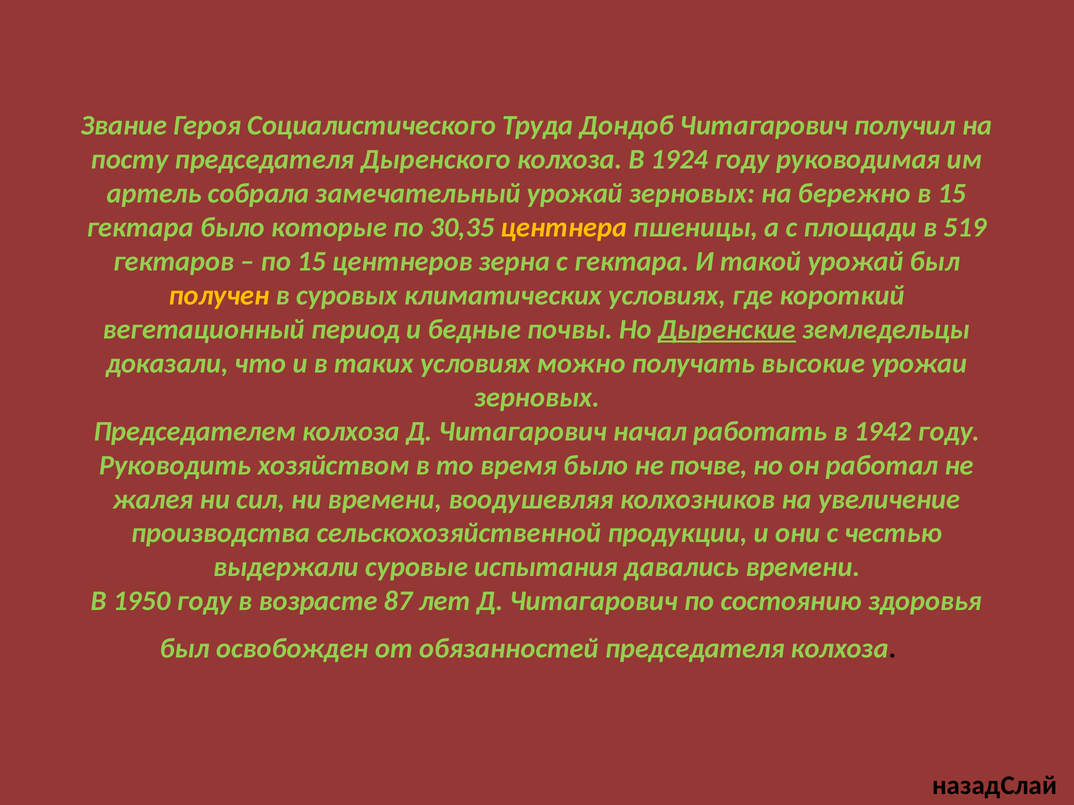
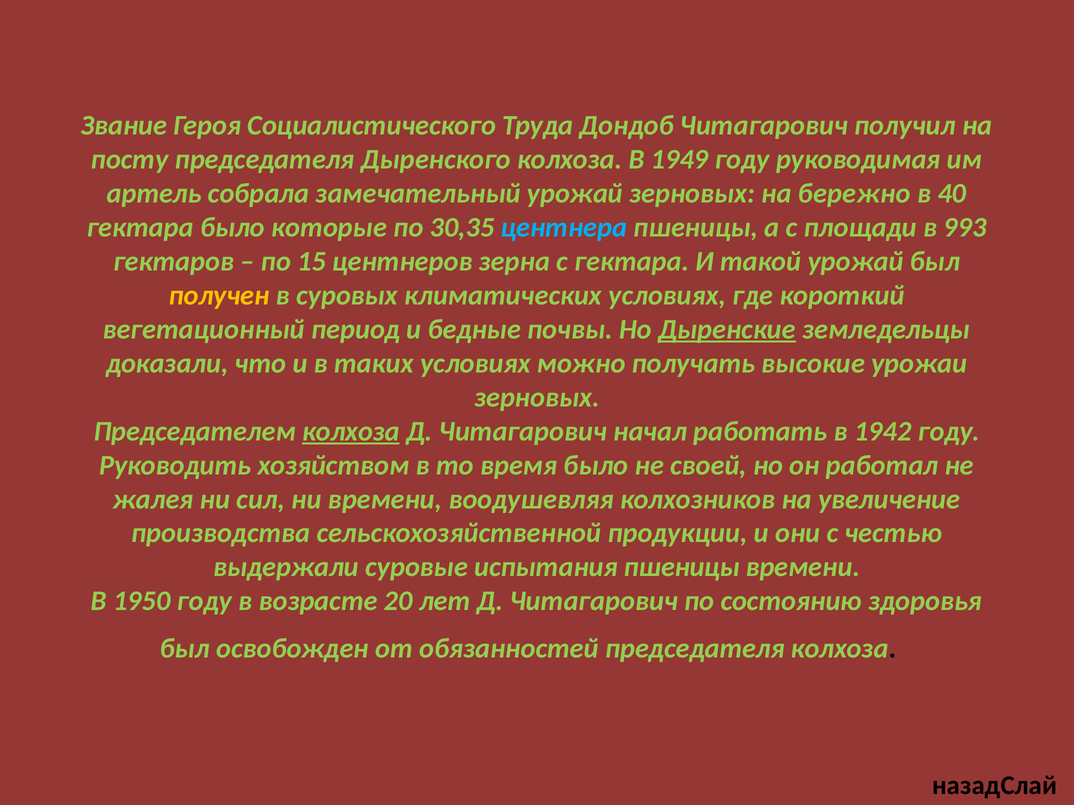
1924: 1924 -> 1949 (680, 160)
в 15: 15 -> 40 (952, 194)
центнера colour: yellow -> light blue (564, 228)
519: 519 -> 993 (965, 228)
колхоза underline: none -> present (351, 431)
почве: почве -> своей (708, 465)
испытания давались: давались -> пшеницы (682, 567)
87: 87 -> 20 (398, 601)
